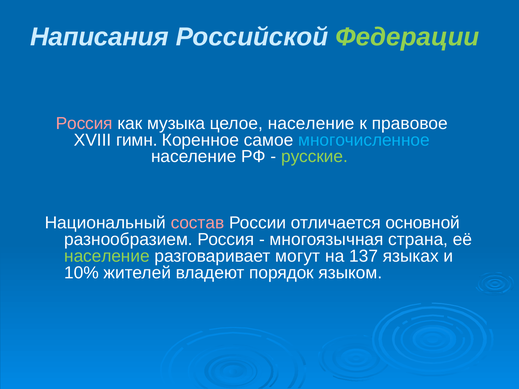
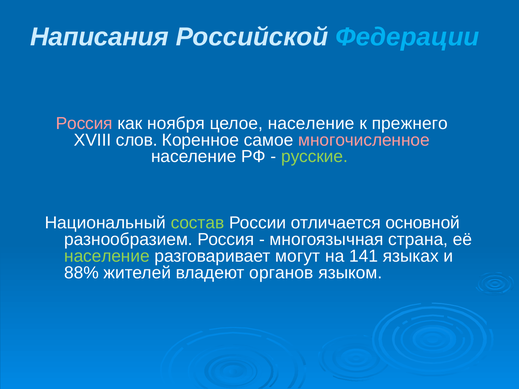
Федерации colour: light green -> light blue (407, 37)
музыка: музыка -> ноября (176, 123)
правовое: правовое -> прежнего (410, 123)
гимн: гимн -> слов (137, 140)
многочисленное colour: light blue -> pink (364, 140)
состав colour: pink -> light green (198, 223)
137: 137 -> 141 (364, 256)
10%: 10% -> 88% (82, 273)
порядок: порядок -> органов (281, 273)
